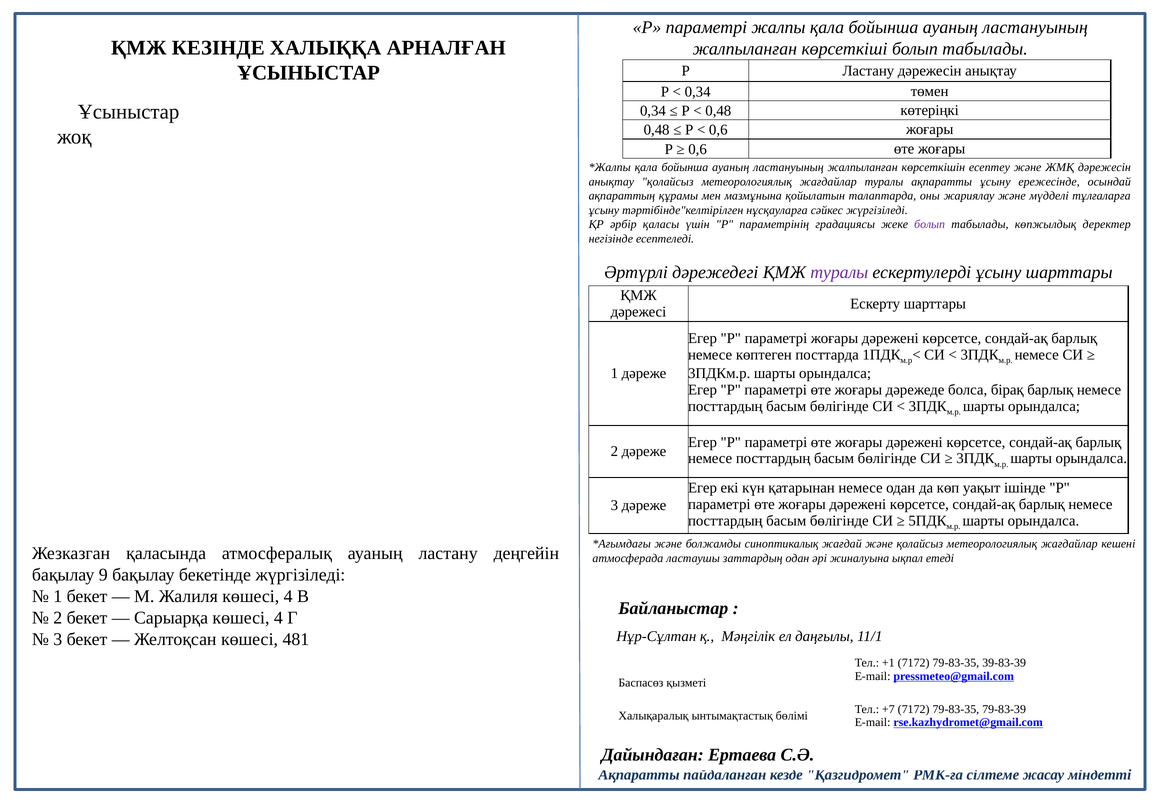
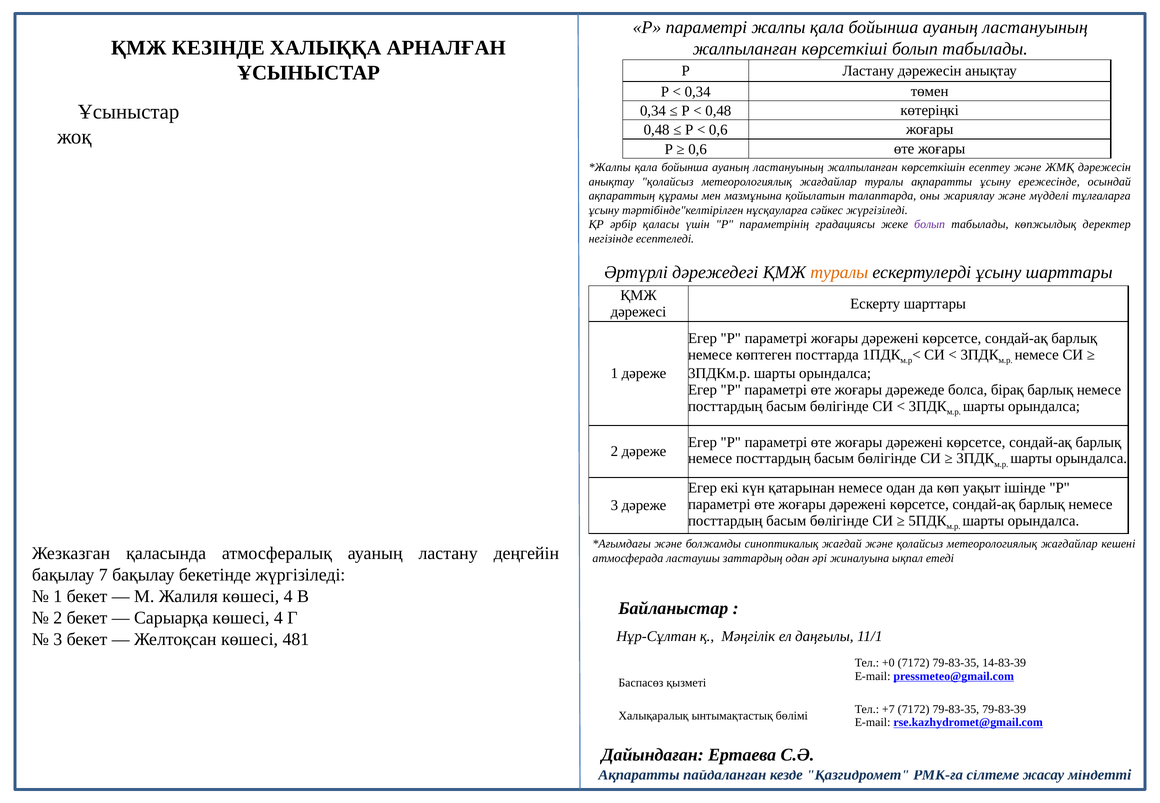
туралы colour: purple -> orange (839, 273)
9: 9 -> 7 (103, 575)
+1: +1 -> +0 (888, 663)
39-83-39: 39-83-39 -> 14-83-39 (1004, 663)
